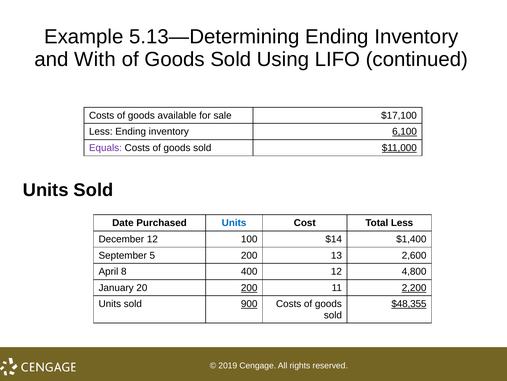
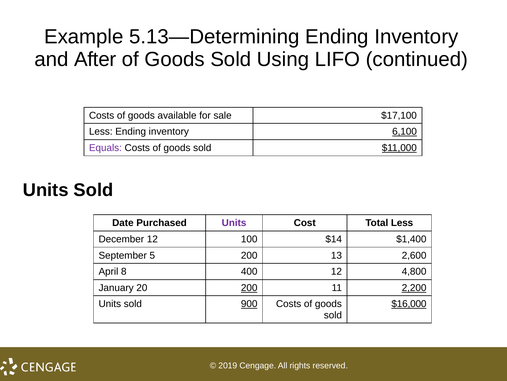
With: With -> After (95, 59)
Units colour: blue -> purple (234, 223)
$48,355: $48,355 -> $16,000 (409, 303)
